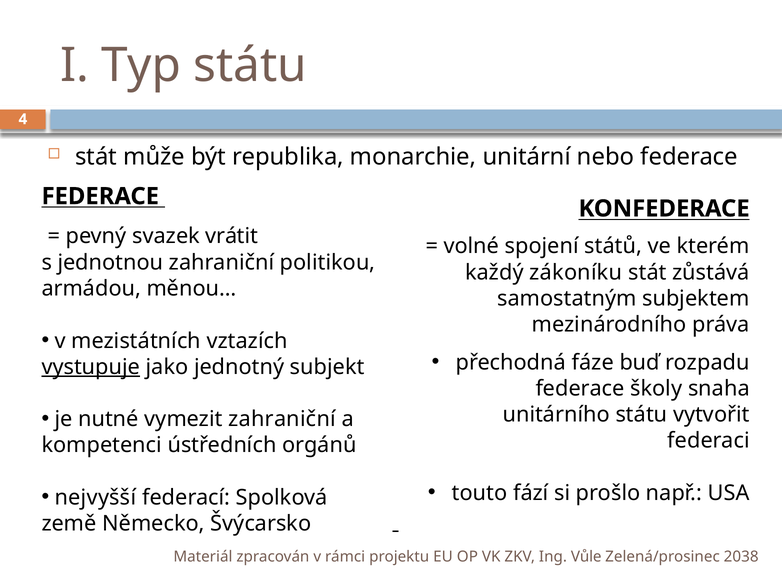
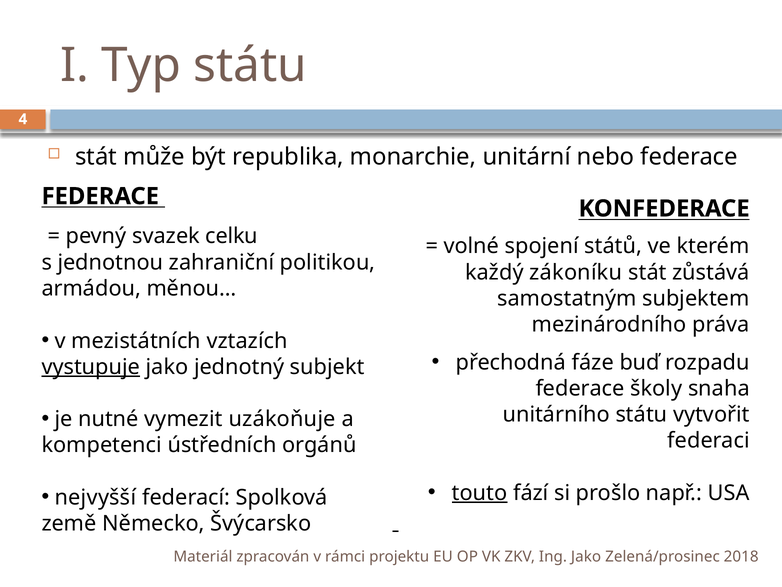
vrátit: vrátit -> celku (232, 236)
vymezit zahraniční: zahraniční -> uzákoňuje (282, 419)
touto underline: none -> present (480, 492)
Ing Vůle: Vůle -> Jako (586, 556)
2038: 2038 -> 2018 (741, 556)
